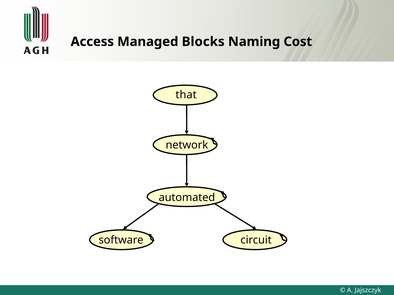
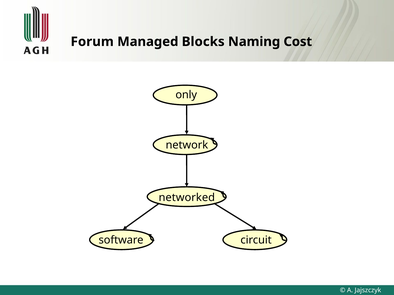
Access: Access -> Forum (92, 42)
that: that -> only (186, 95)
automated: automated -> networked (187, 198)
